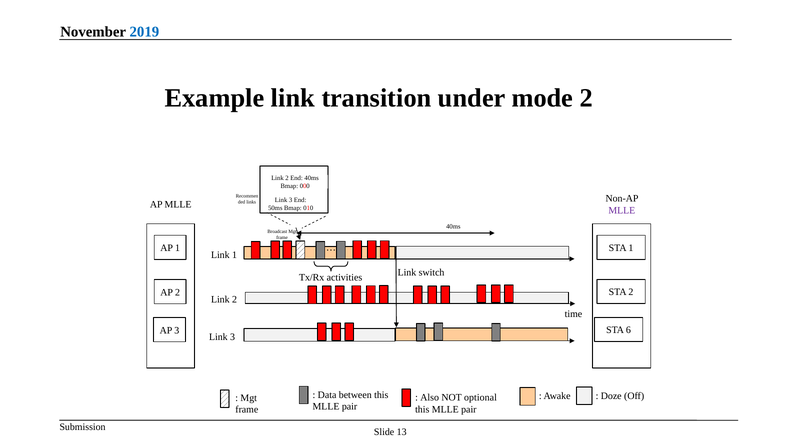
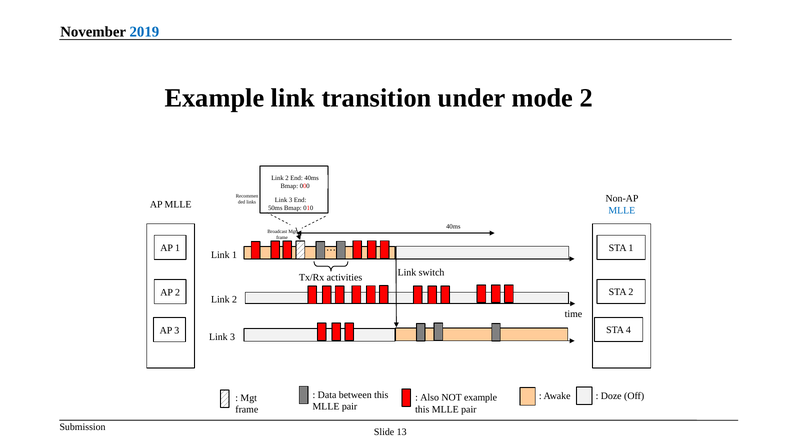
MLLE colour: purple -> blue (622, 211)
6: 6 -> 4 (628, 330)
NOT optional: optional -> example (481, 397)
